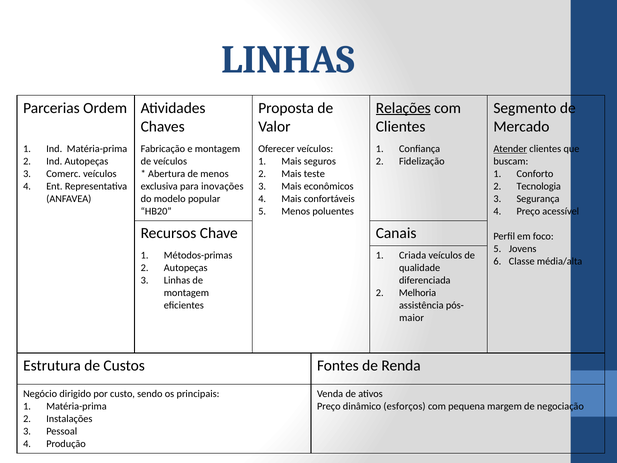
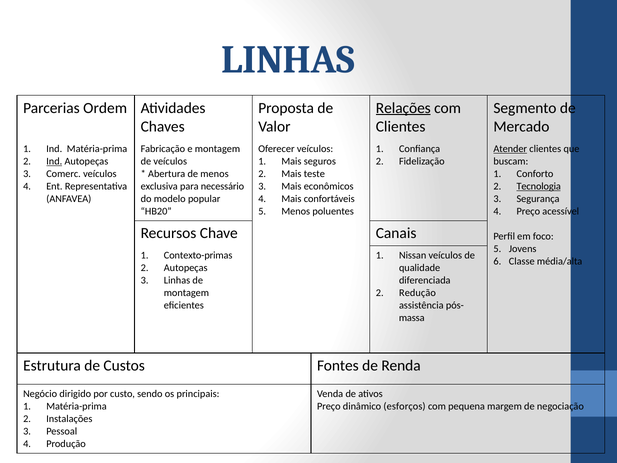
Ind underline: none -> present (54, 161)
inovações: inovações -> necessário (222, 186)
Tecnologia underline: none -> present (539, 186)
Métodos-primas: Métodos-primas -> Contexto-primas (198, 255)
Criada: Criada -> Nissan (413, 255)
Melhoria: Melhoria -> Redução (417, 293)
maior: maior -> massa (412, 318)
